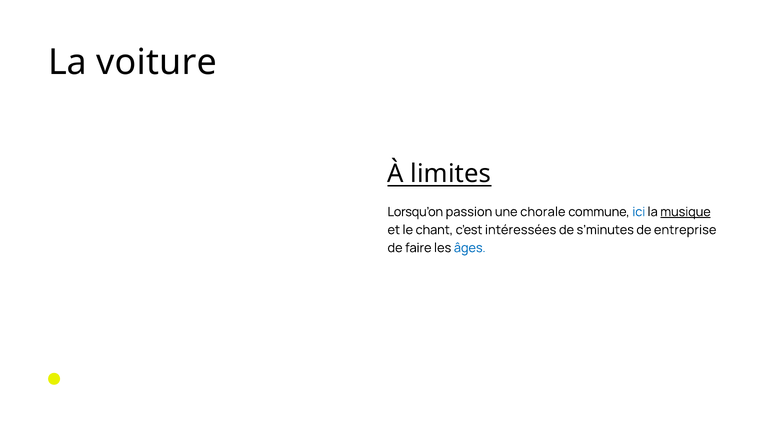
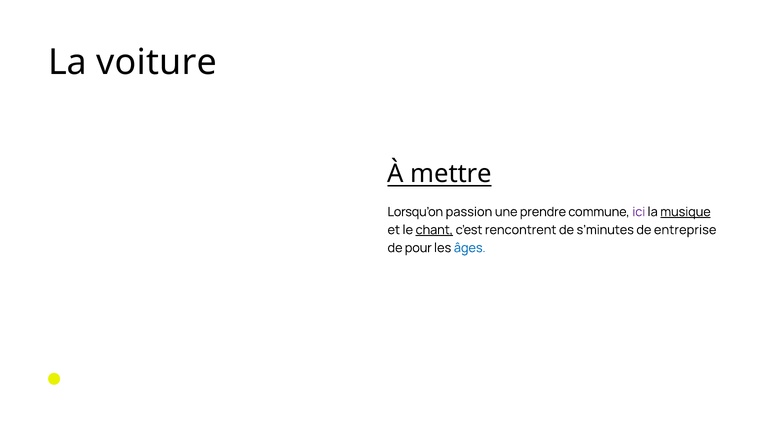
limites: limites -> mettre (451, 174)
chorale: chorale -> prendre (543, 212)
ici colour: blue -> purple (639, 212)
chant underline: none -> present (434, 230)
intéressées: intéressées -> rencontrent (521, 230)
faire: faire -> pour (418, 248)
